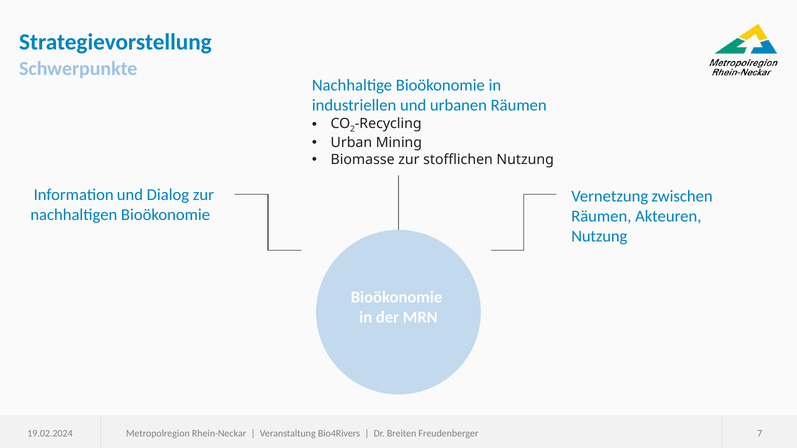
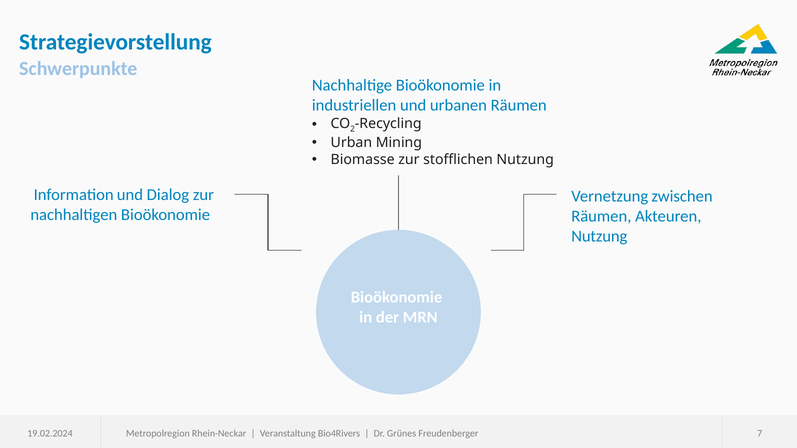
Breiten: Breiten -> Grünes (402, 434)
